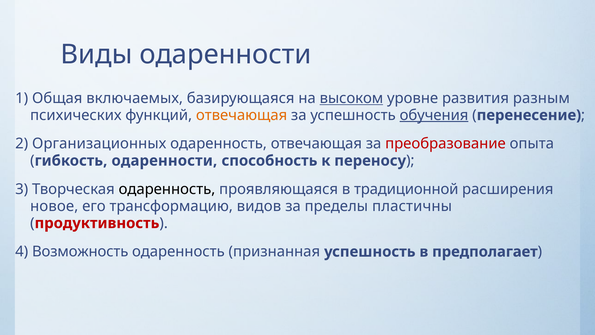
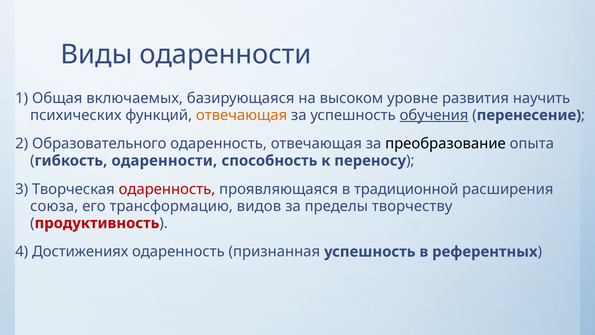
высоком underline: present -> none (351, 98)
разным: разным -> научить (541, 98)
Организационных: Организационных -> Образовательного (99, 144)
преобразование colour: red -> black (445, 144)
одаренность colour: black -> red (167, 189)
новое: новое -> союза (54, 206)
пластичны: пластичны -> творчеству (412, 206)
Возможность: Возможность -> Достижениях (80, 252)
предполагает: предполагает -> референтных (485, 252)
